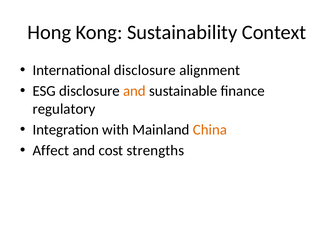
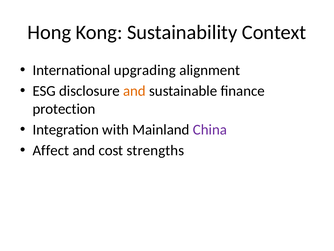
International disclosure: disclosure -> upgrading (145, 70)
regulatory: regulatory -> protection (64, 109)
China colour: orange -> purple (210, 129)
